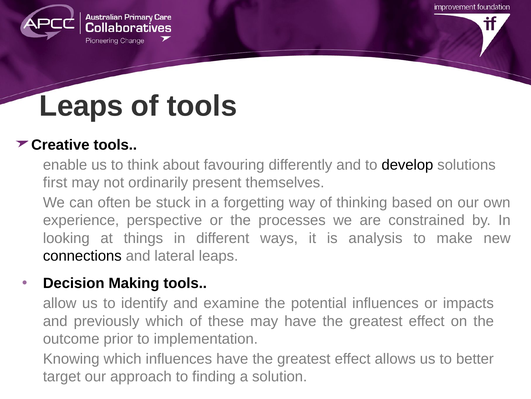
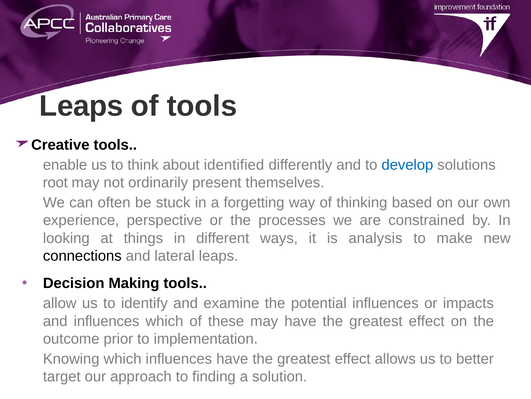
favouring: favouring -> identified (234, 165)
develop colour: black -> blue (407, 165)
first: first -> root (55, 182)
and previously: previously -> influences (107, 321)
